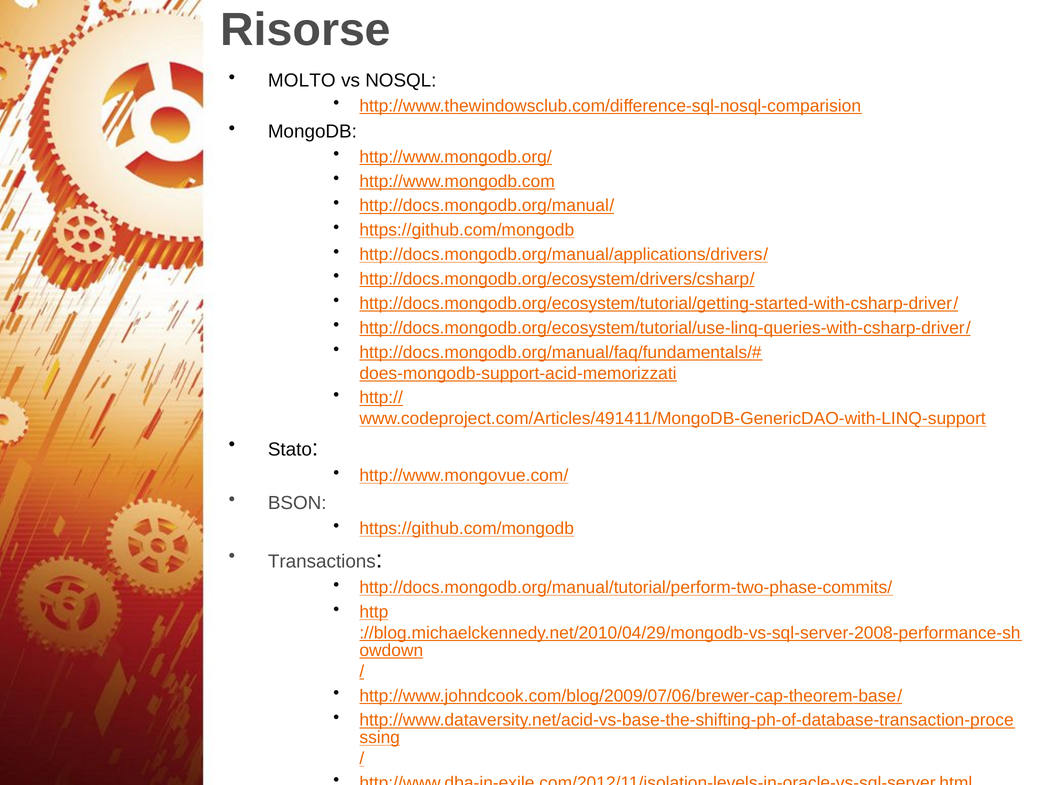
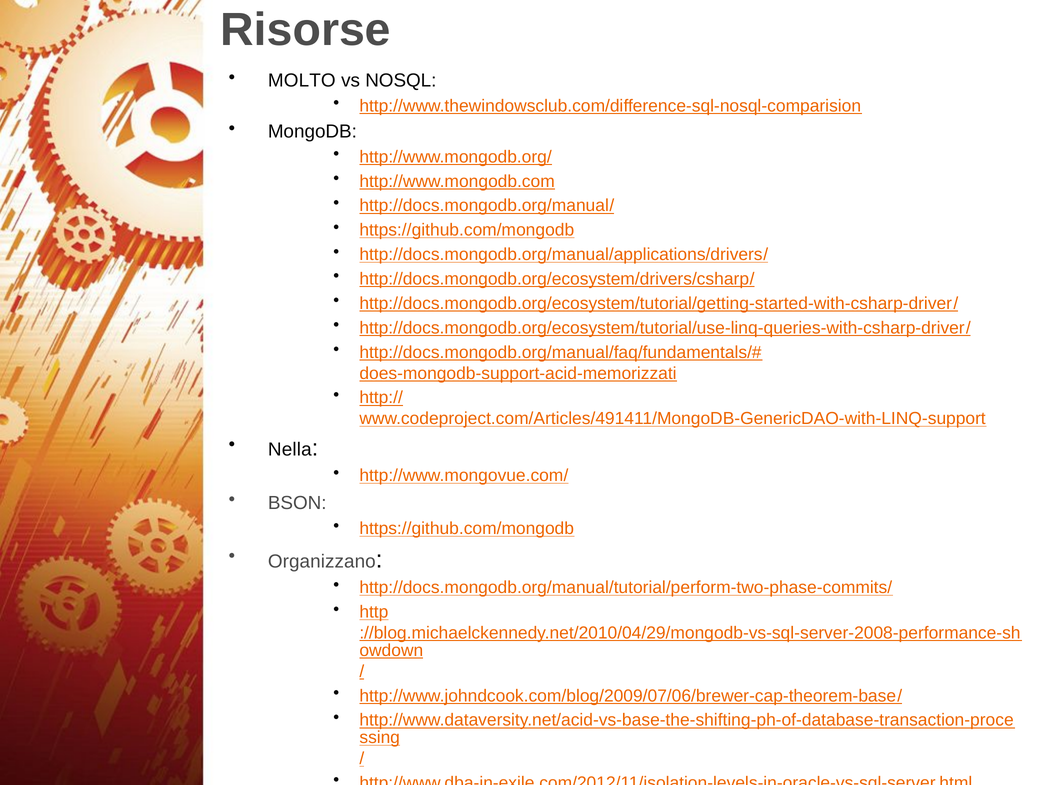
Stato: Stato -> Nella (290, 449)
Transactions: Transactions -> Organizzano (322, 561)
